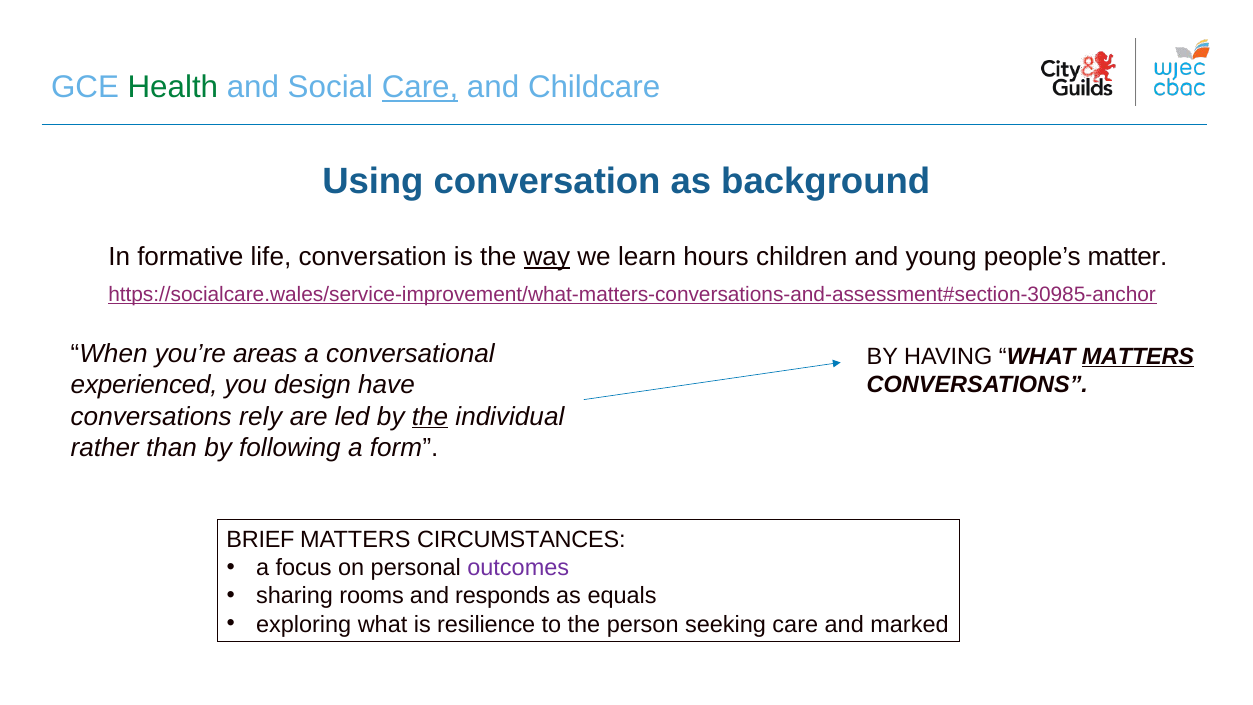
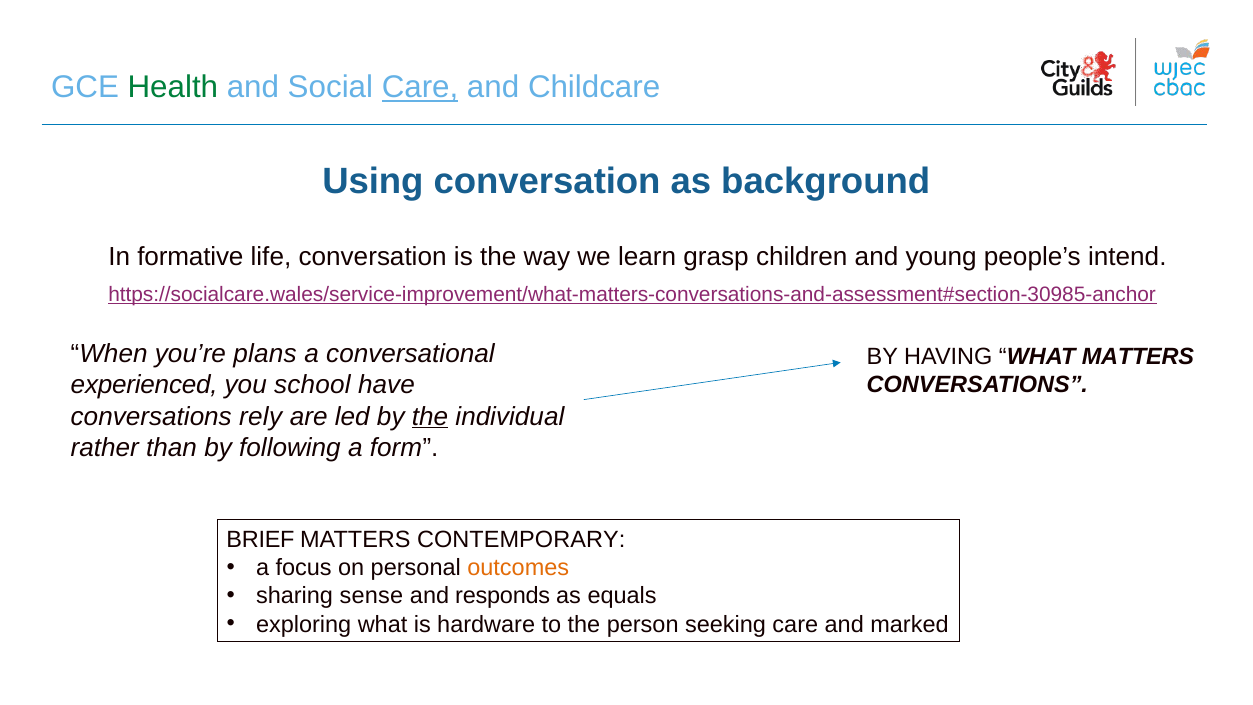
way underline: present -> none (547, 257)
hours: hours -> grasp (716, 257)
matter: matter -> intend (1127, 257)
areas: areas -> plans (265, 354)
MATTERS underline: present -> none (1138, 356)
design: design -> school (312, 385)
CIRCUMSTANCES: CIRCUMSTANCES -> CONTEMPORARY (521, 540)
outcomes colour: purple -> orange (518, 568)
rooms: rooms -> sense (371, 596)
resilience: resilience -> hardware (486, 624)
